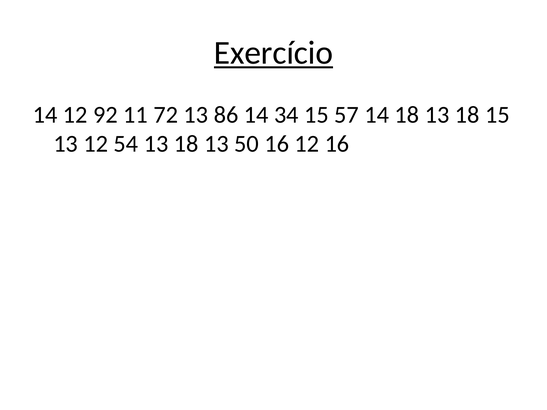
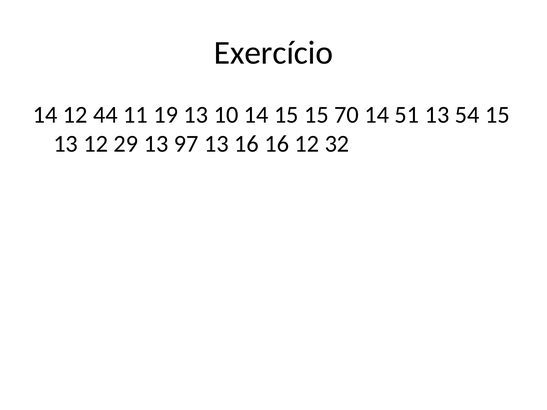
Exercício underline: present -> none (273, 53)
92: 92 -> 44 (105, 115)
72: 72 -> 19 (166, 115)
86: 86 -> 10 (226, 115)
14 34: 34 -> 15 (286, 115)
57: 57 -> 70 (347, 115)
14 18: 18 -> 51 (407, 115)
18: 18 -> 54 (467, 115)
54: 54 -> 29 (126, 144)
18: 18 -> 97 (186, 144)
13 50: 50 -> 16 (247, 144)
12 16: 16 -> 32 (337, 144)
